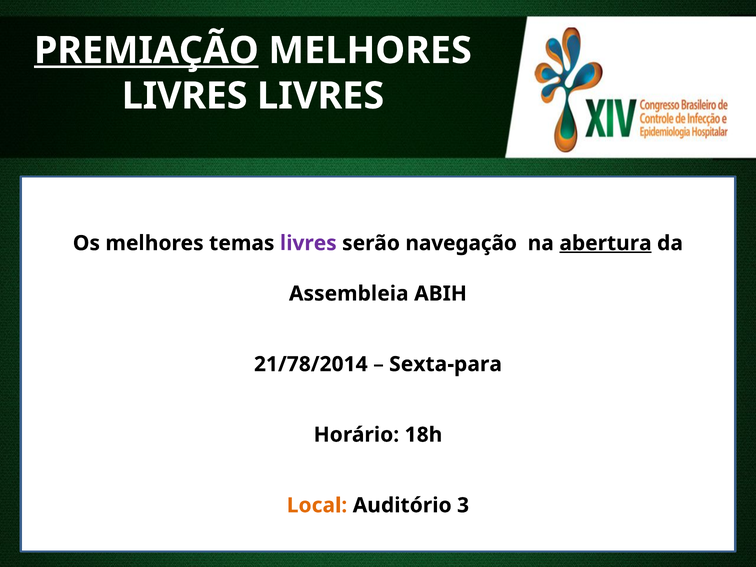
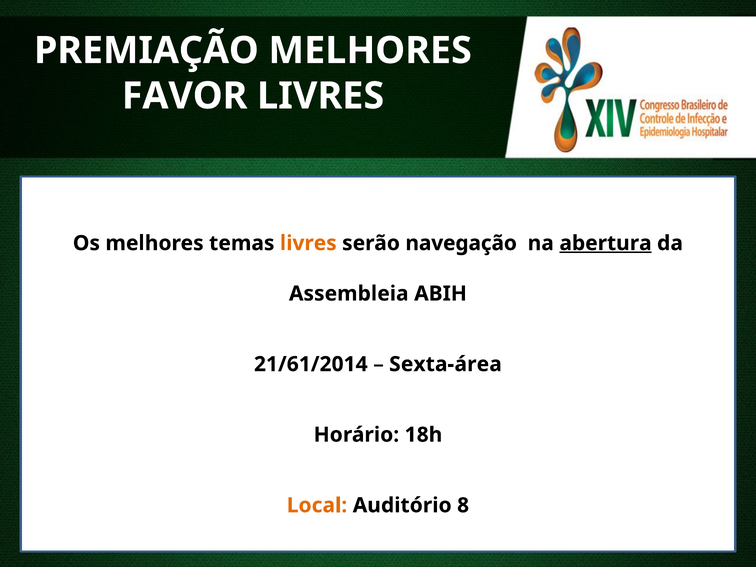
PREMIAÇÃO underline: present -> none (146, 51)
LIVRES: LIVRES -> FAVOR (185, 96)
livres colour: purple -> orange (308, 243)
21/78/2014: 21/78/2014 -> 21/61/2014 (311, 364)
Sexta-para: Sexta-para -> Sexta-área (445, 364)
3: 3 -> 8 (463, 505)
